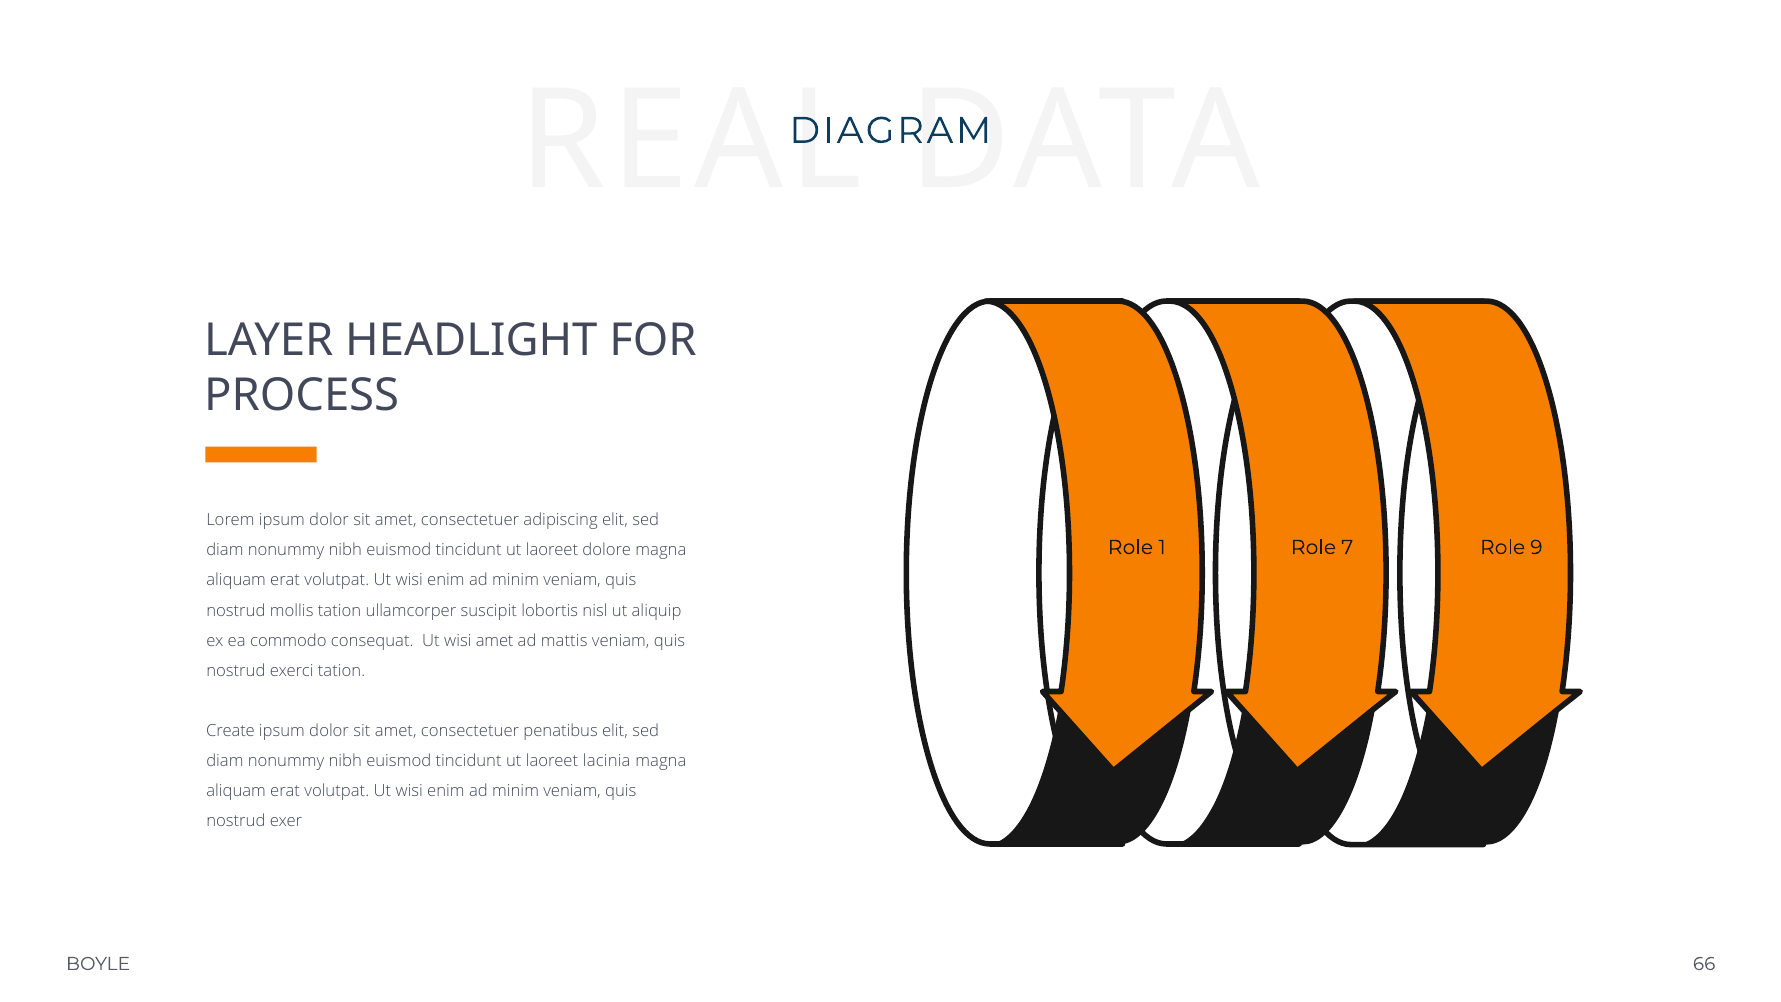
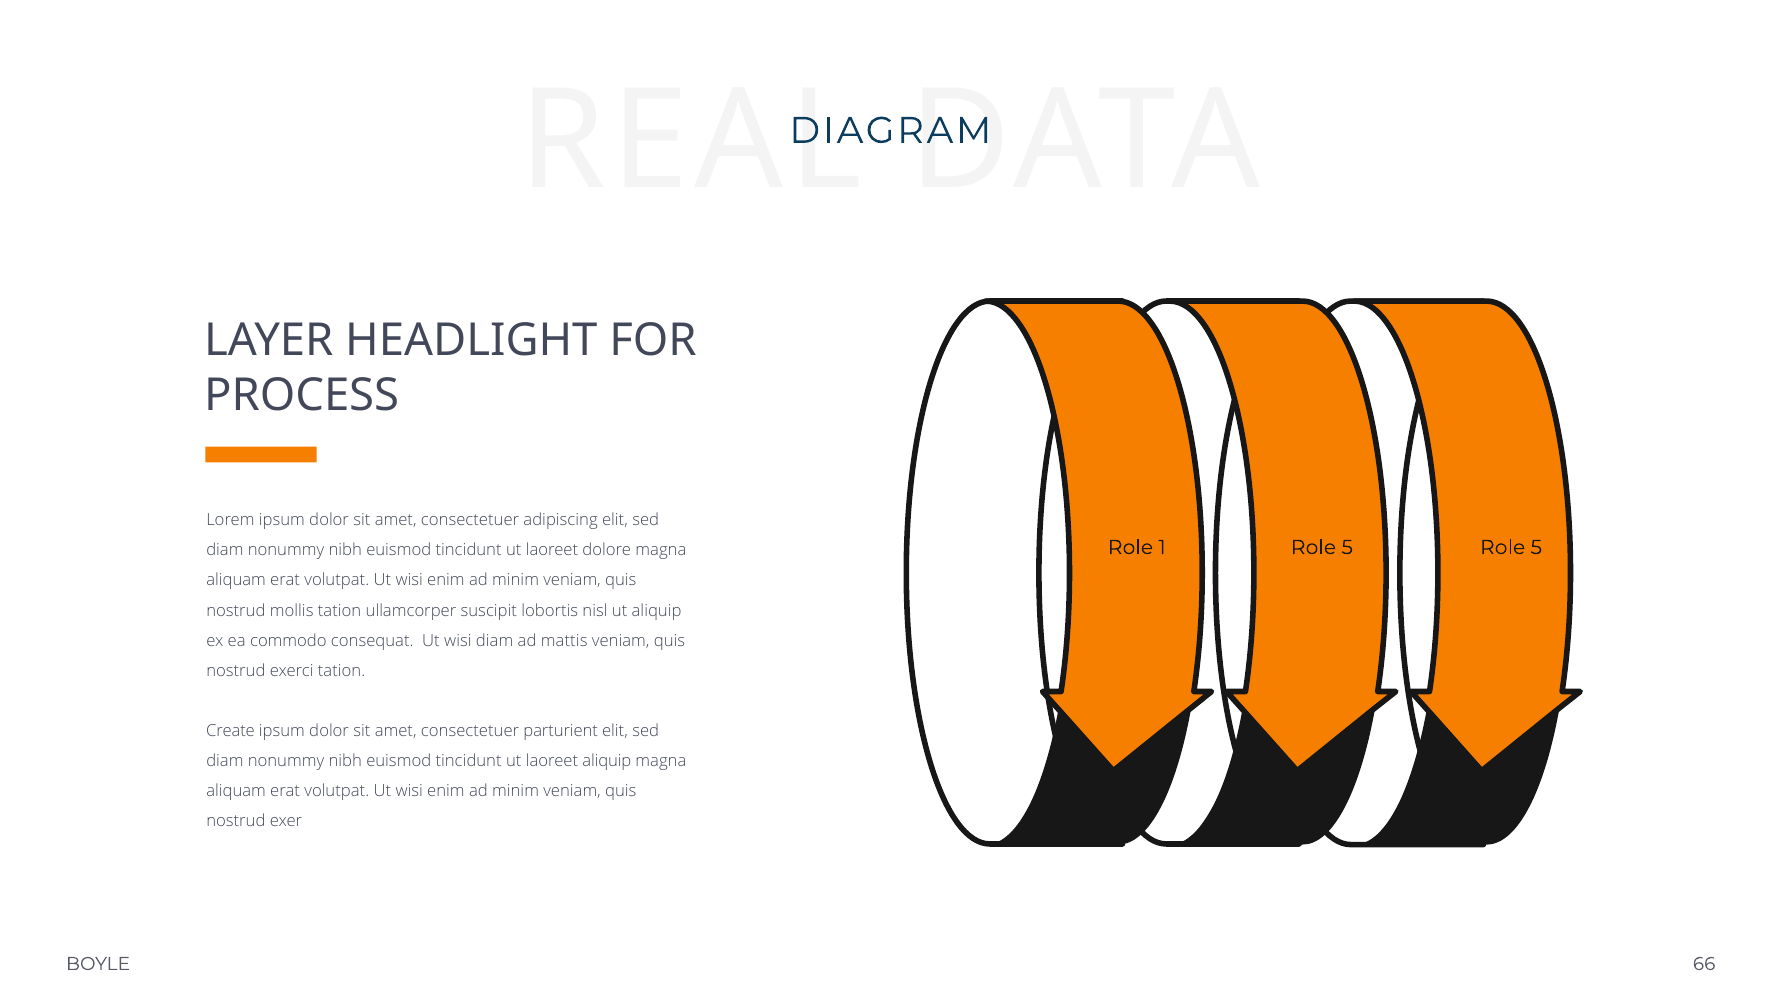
1 Role 7: 7 -> 5 (1347, 547)
9: 9 -> 5 (1536, 547)
wisi amet: amet -> diam (495, 640)
penatibus: penatibus -> parturient (561, 731)
laoreet lacinia: lacinia -> aliquip (607, 761)
